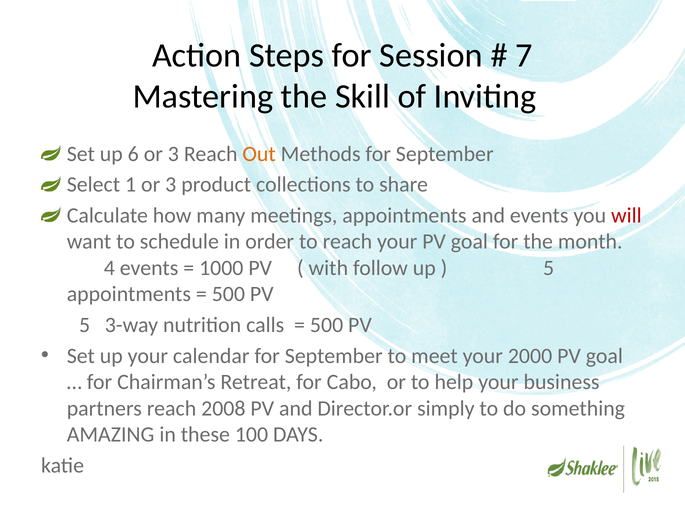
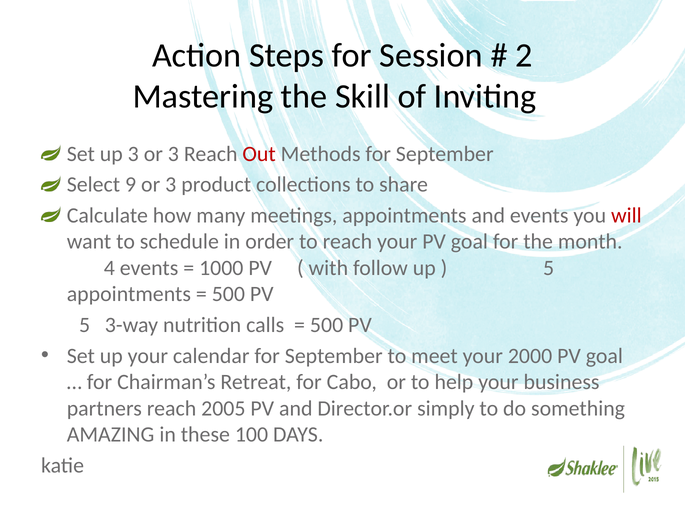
7: 7 -> 2 (524, 55)
up 6: 6 -> 3 (133, 154)
Out colour: orange -> red (259, 154)
1: 1 -> 9 (131, 185)
2008: 2008 -> 2005 (223, 408)
